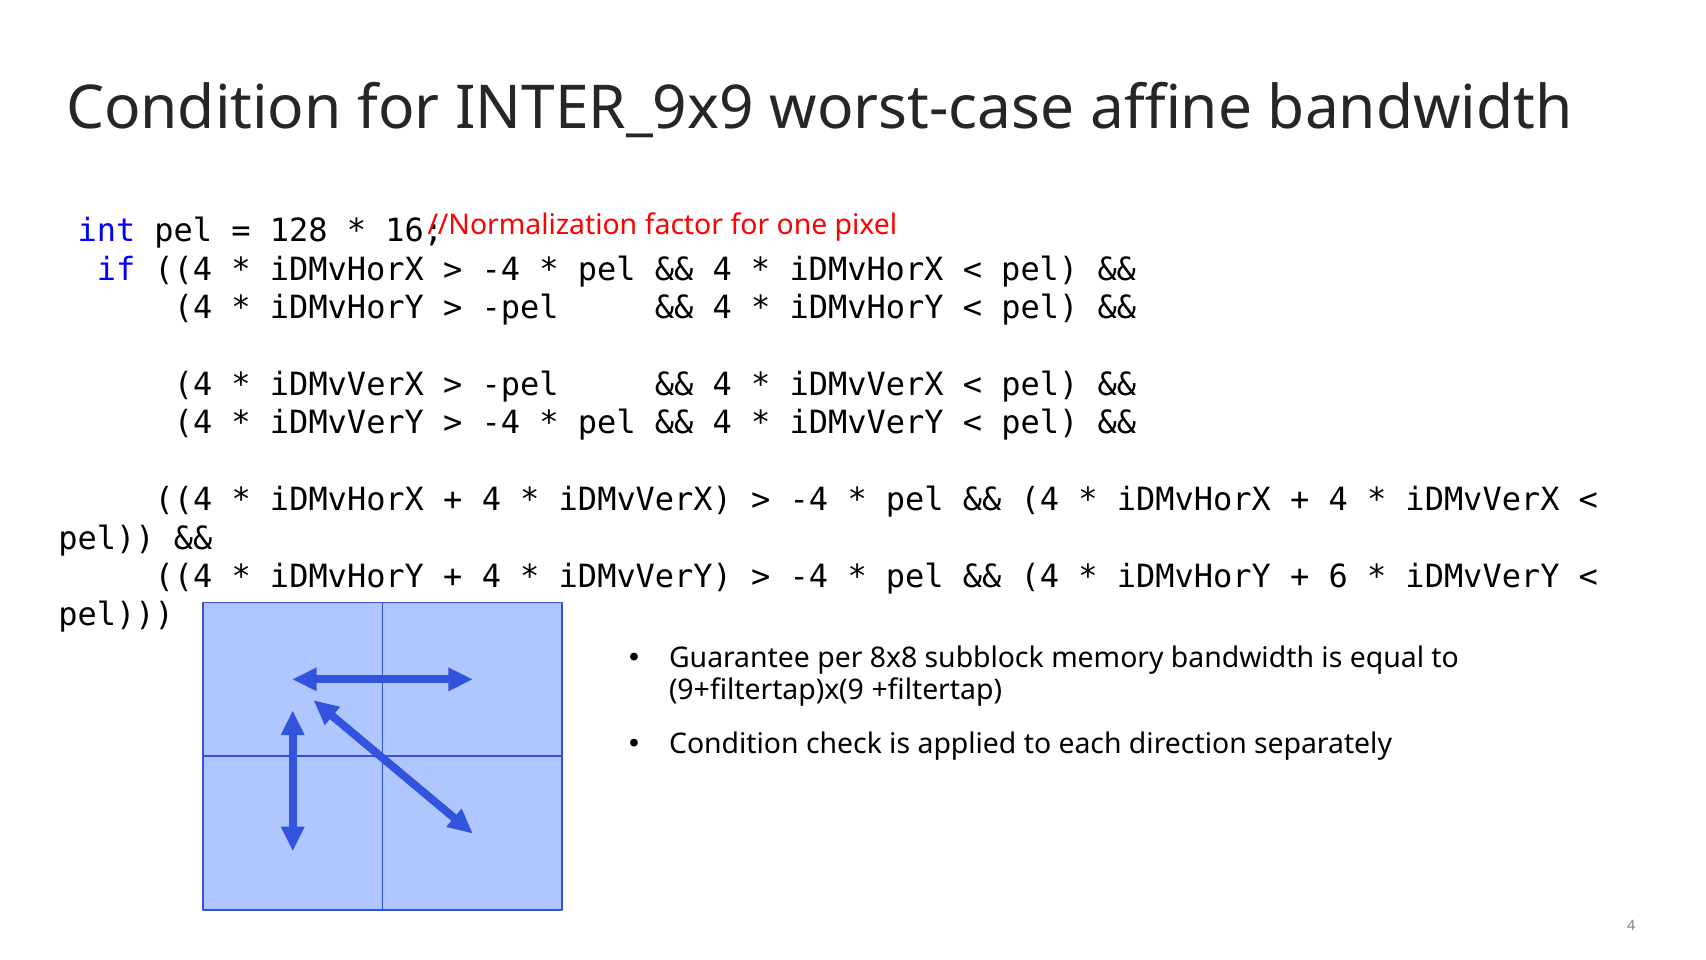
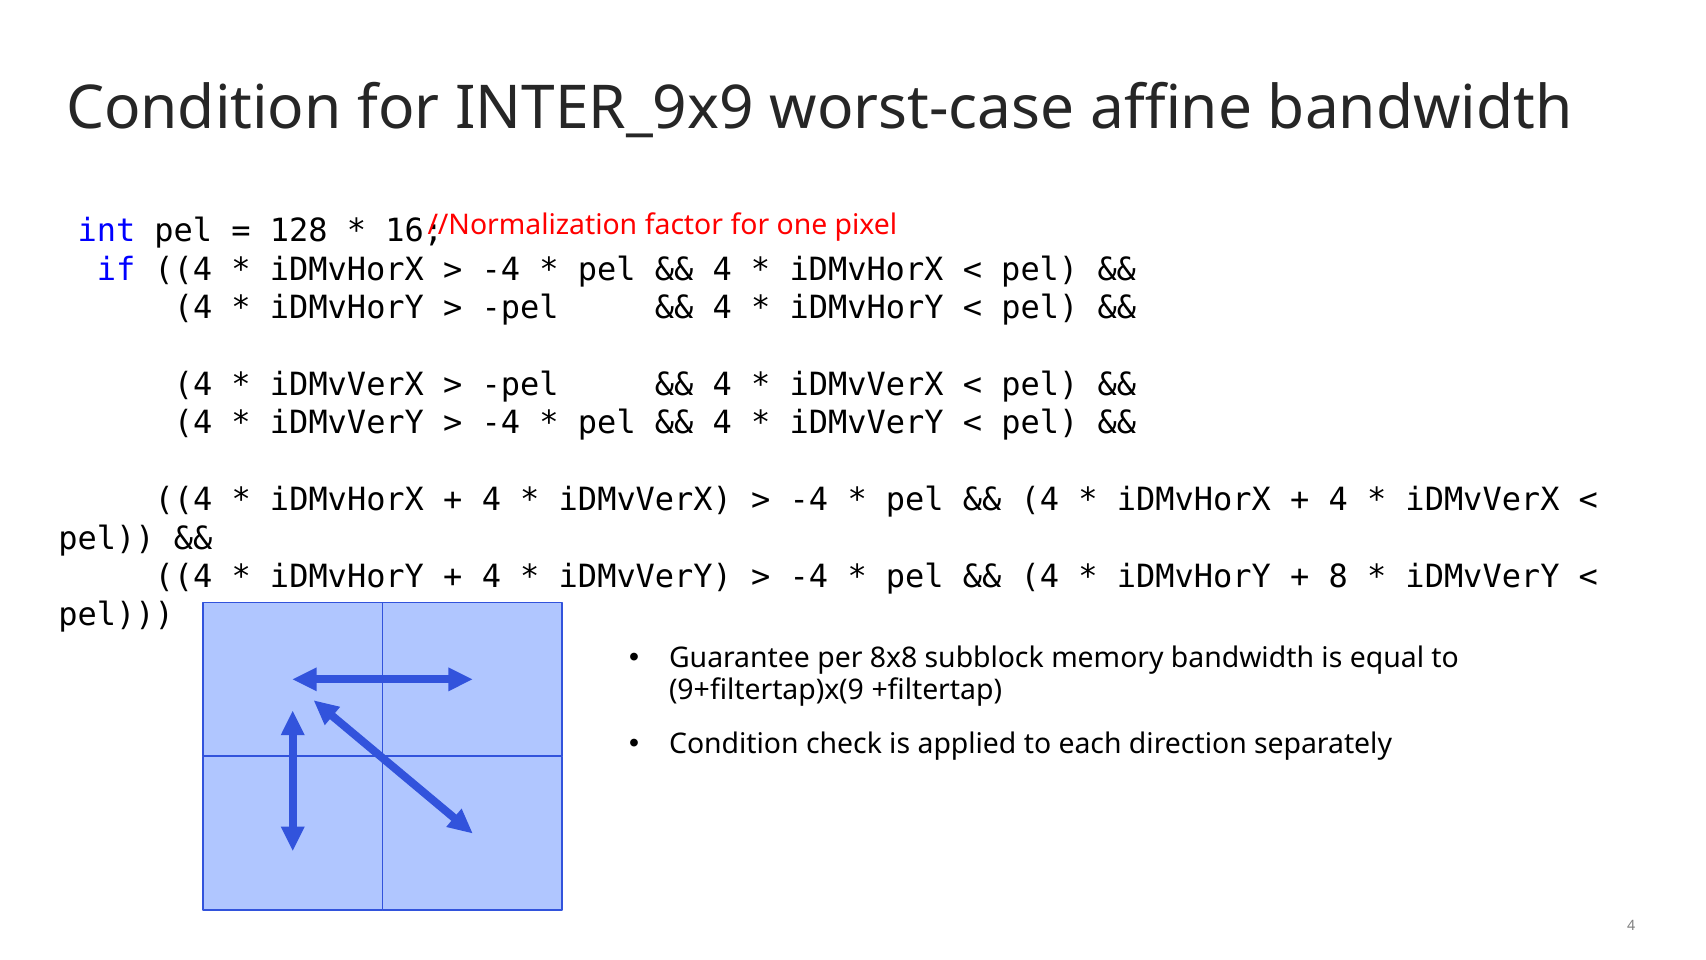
6: 6 -> 8 (1338, 577)
